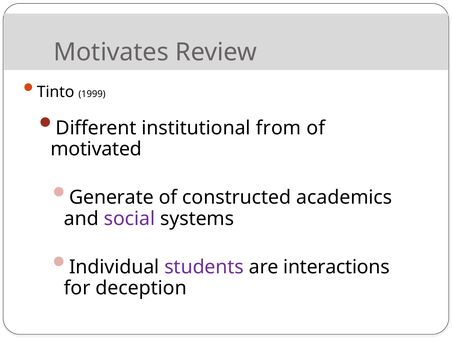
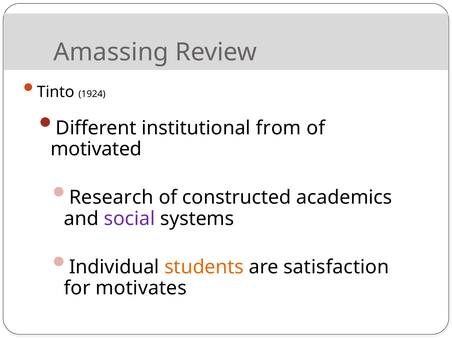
Motivates: Motivates -> Amassing (111, 52)
1999: 1999 -> 1924 (92, 94)
Generate: Generate -> Research (111, 198)
students colour: purple -> orange (204, 267)
interactions: interactions -> satisfaction (336, 267)
deception: deception -> motivates (141, 288)
